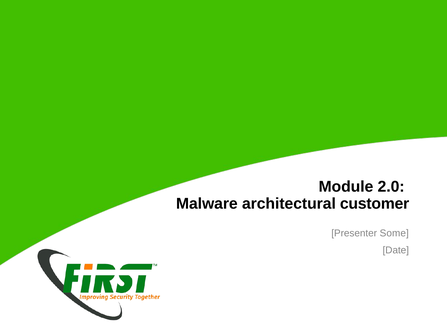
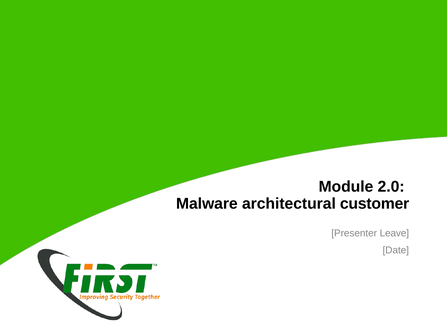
Some: Some -> Leave (394, 233)
